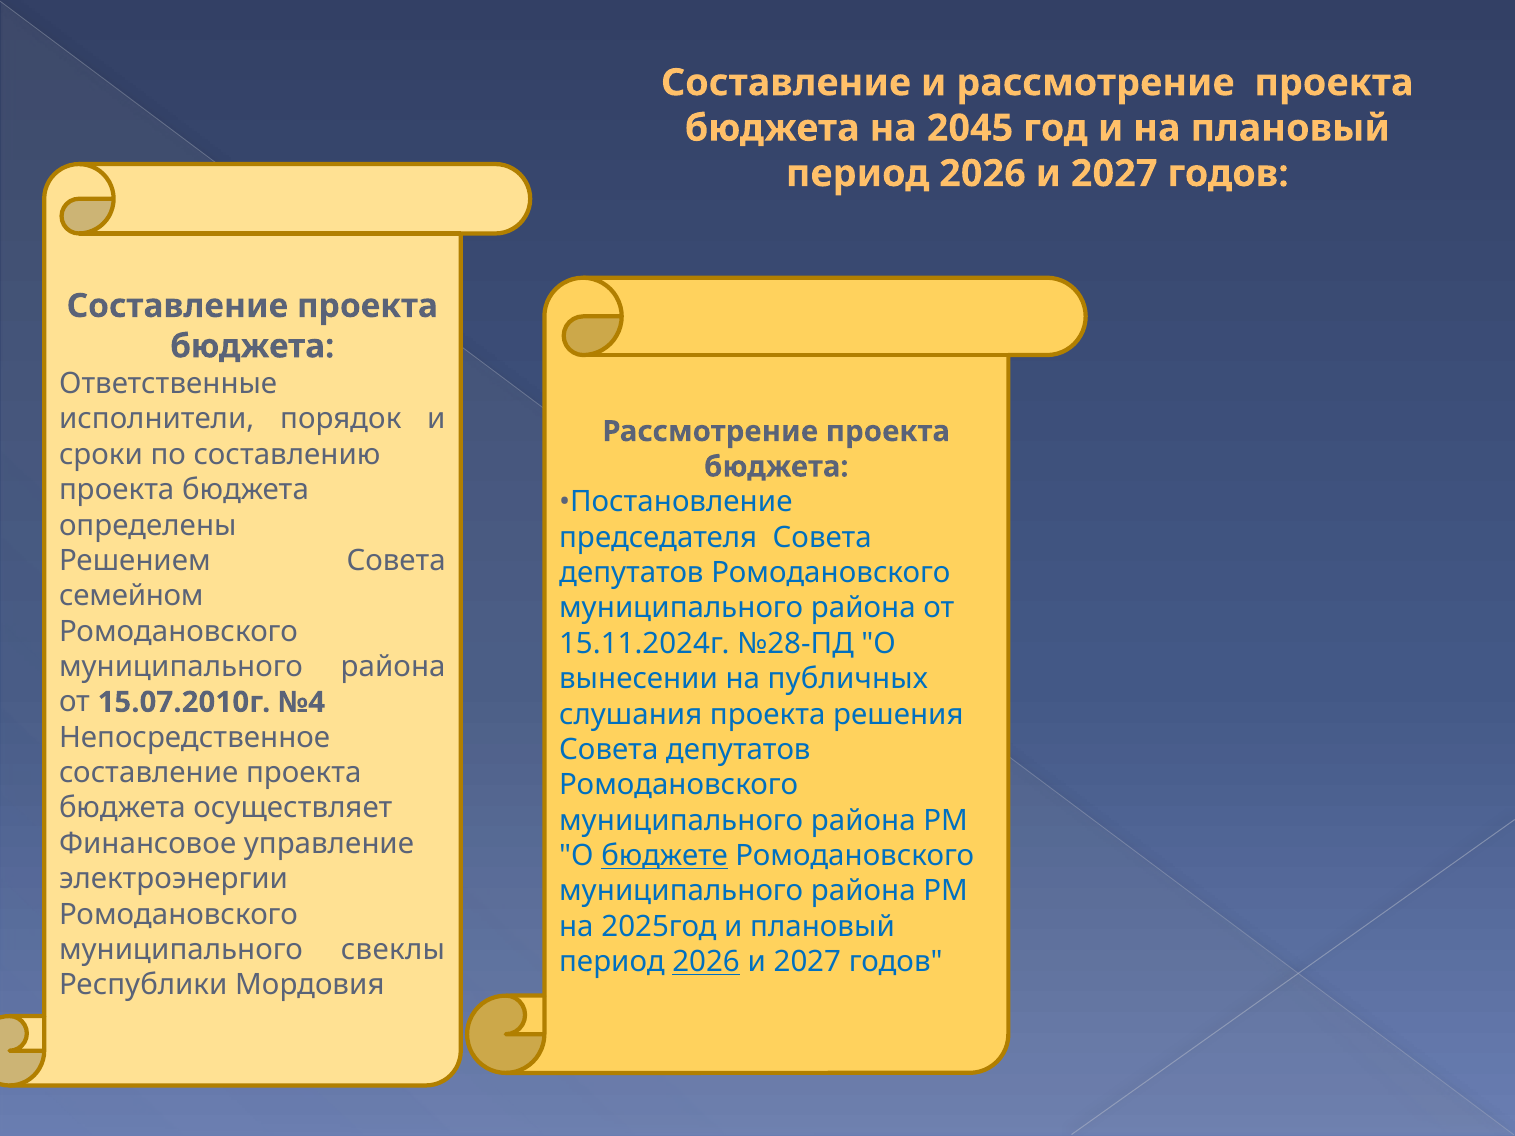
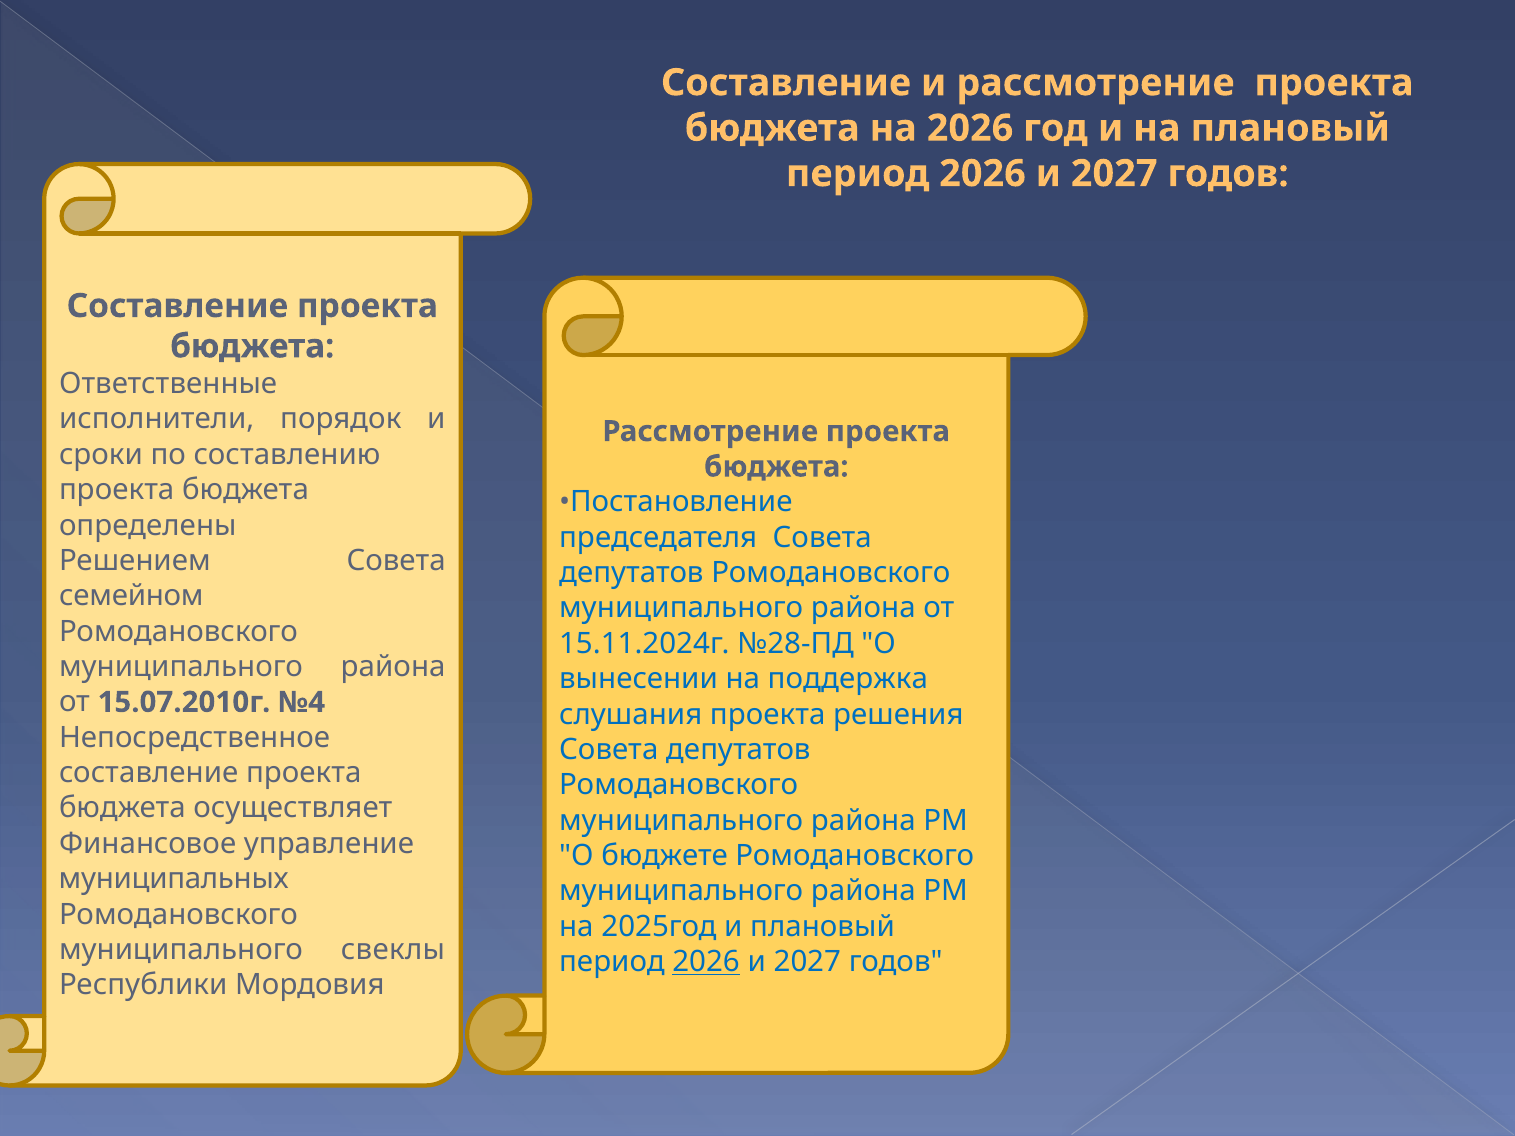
на 2045: 2045 -> 2026 (970, 128)
публичных: публичных -> поддержка (848, 679)
бюджете underline: present -> none (665, 856)
электроэнергии: электроэнергии -> муниципальных (174, 879)
